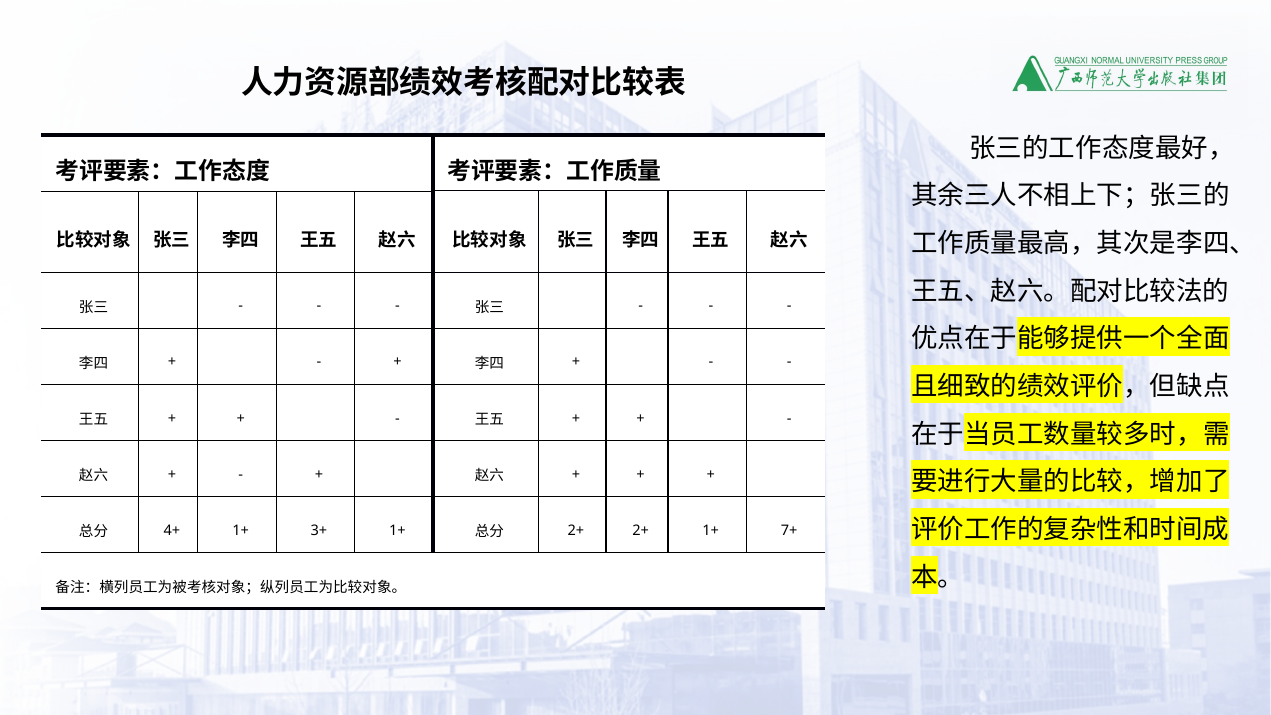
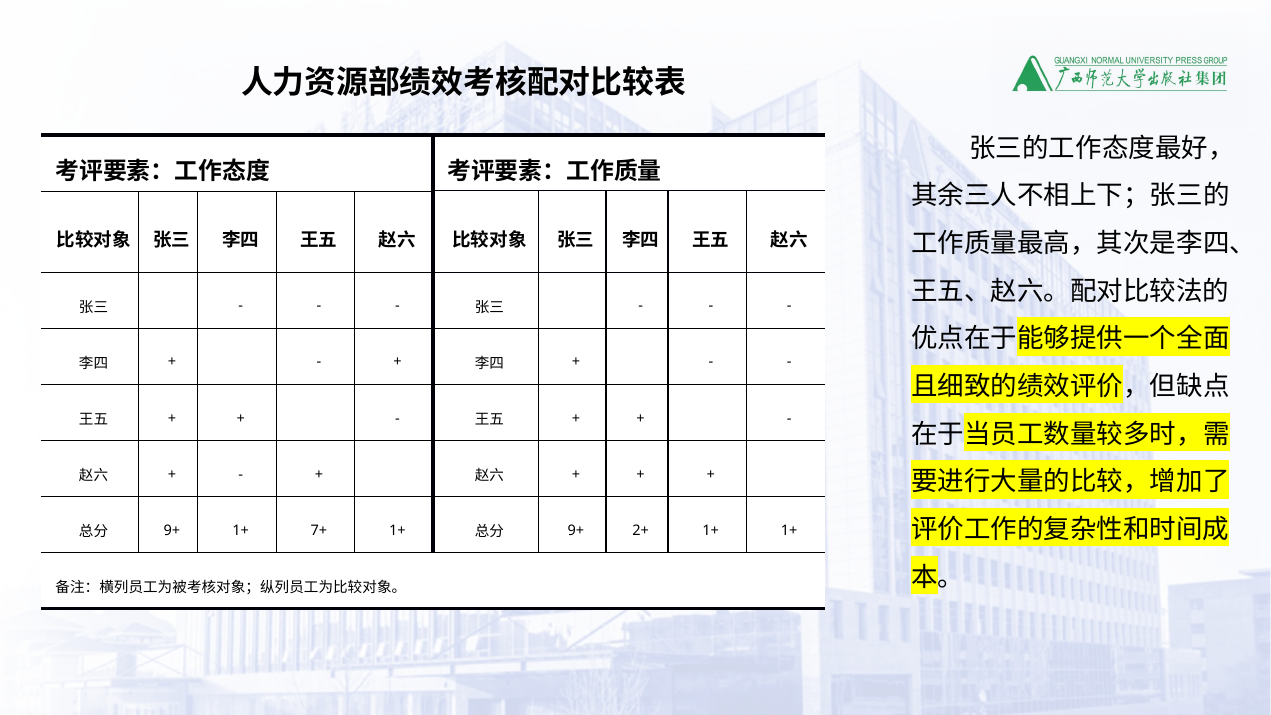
4+: 4+ -> 9+ (172, 530)
3+: 3+ -> 7+ (319, 530)
2+: 2+ -> 9+ (576, 530)
1+ 7+: 7+ -> 1+ (789, 530)
